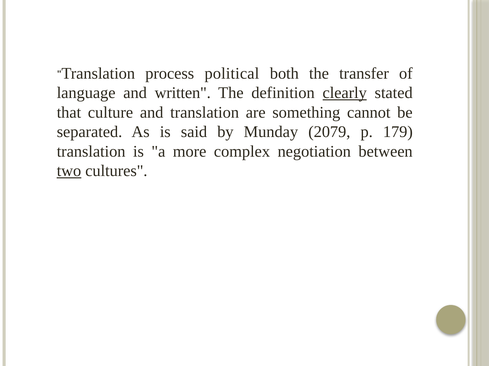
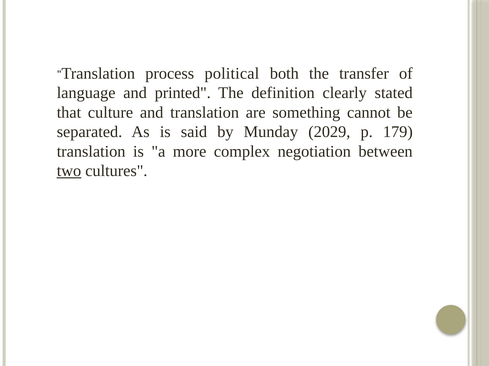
written: written -> printed (183, 93)
clearly underline: present -> none (345, 93)
2079: 2079 -> 2029 (329, 132)
